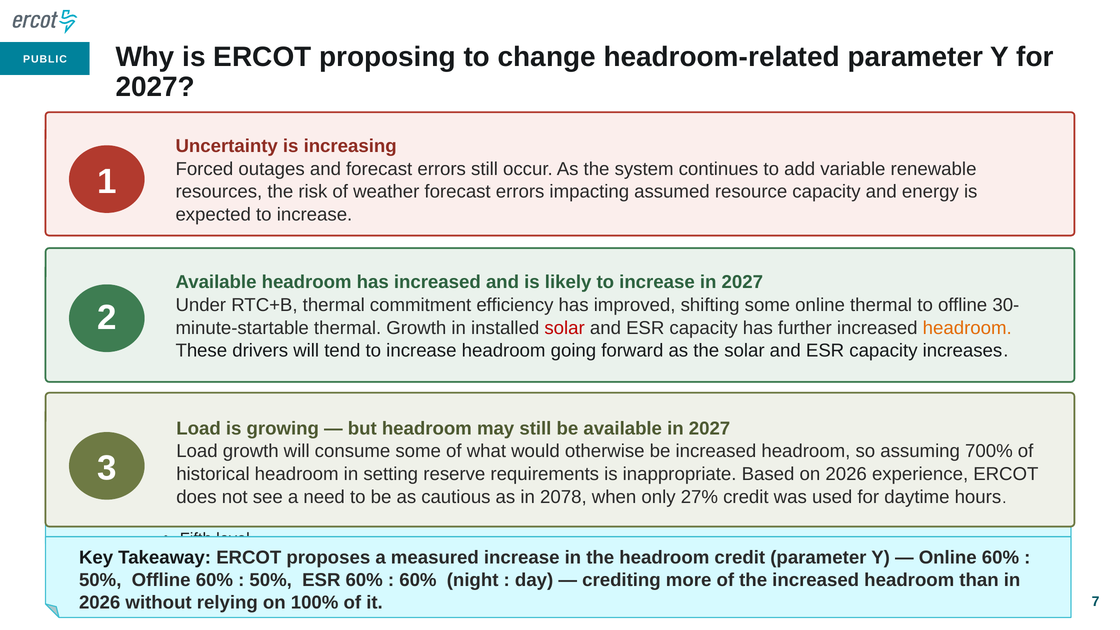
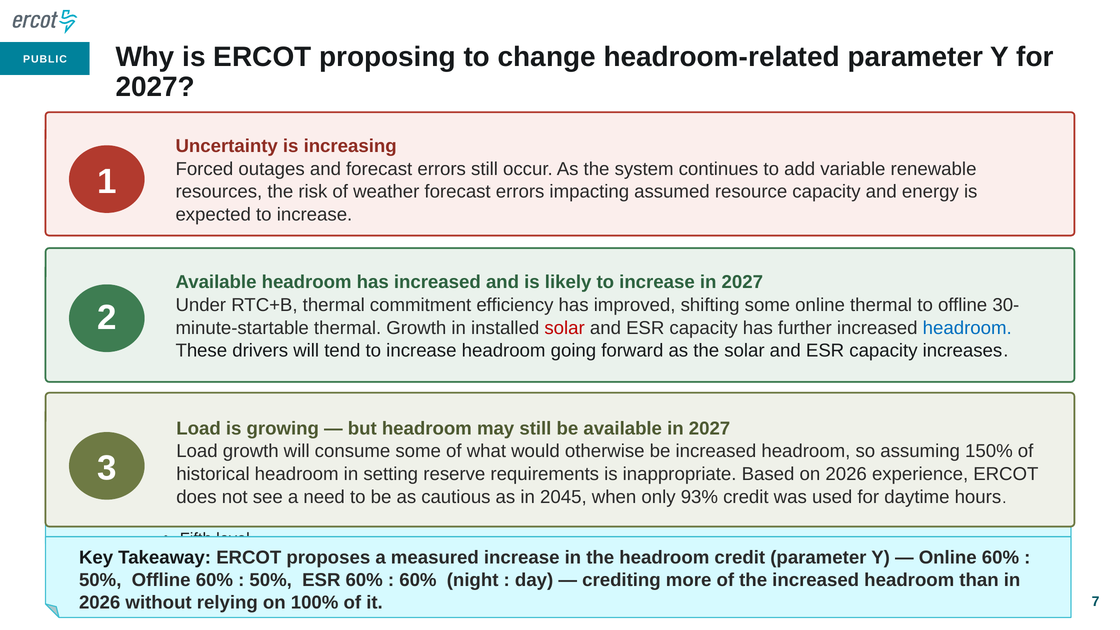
headroom colour: orange -> blue (967, 328)
700%: 700% -> 150% (989, 451)
2078: 2078 -> 2045 (563, 497)
27%: 27% -> 93% (699, 497)
